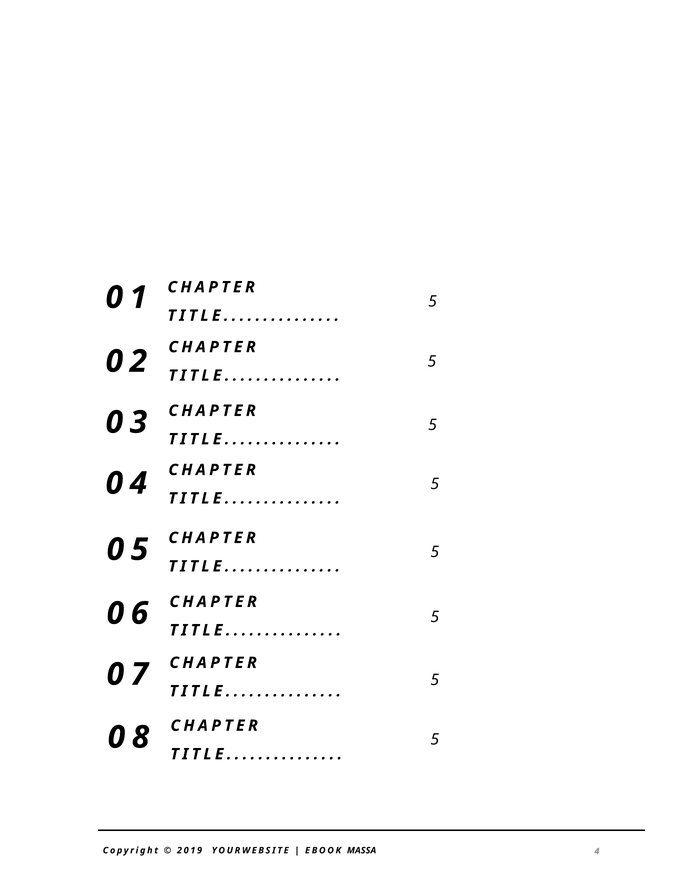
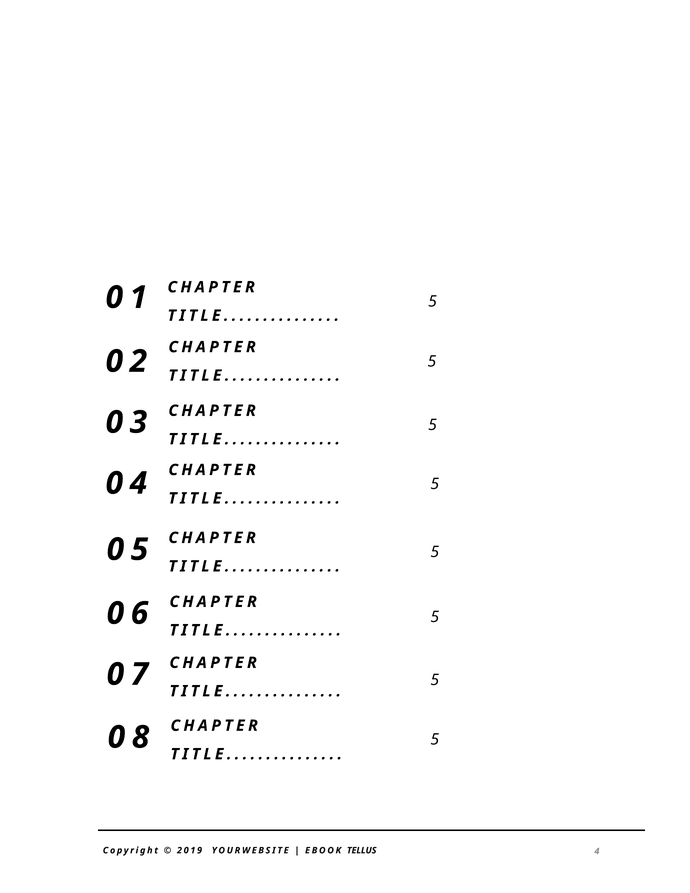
MASSA: MASSA -> TELLUS (362, 850)
